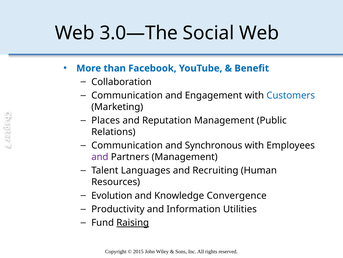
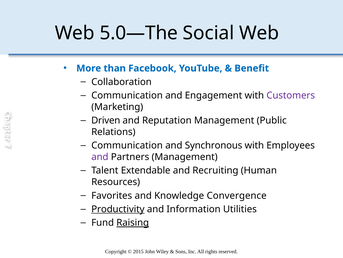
3.0—The: 3.0—The -> 5.0—The (139, 33)
Customers colour: blue -> purple (291, 95)
Places: Places -> Driven (106, 120)
Languages: Languages -> Extendable (146, 170)
Evolution: Evolution -> Favorites (112, 195)
Productivity underline: none -> present (118, 209)
